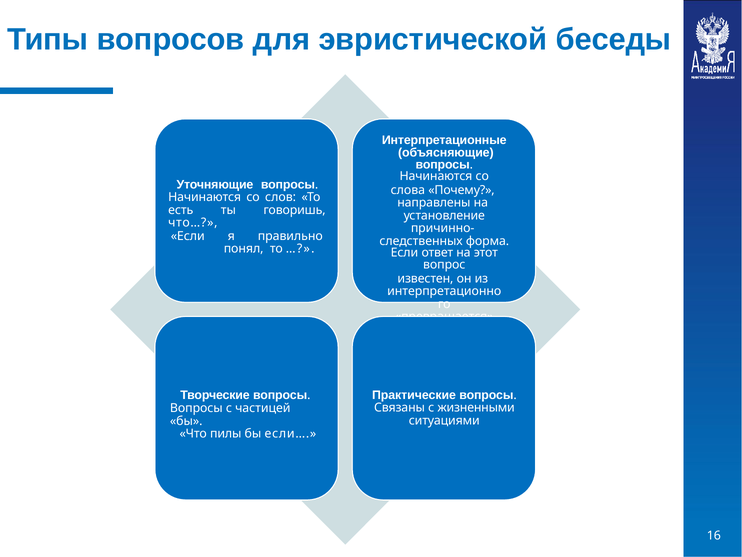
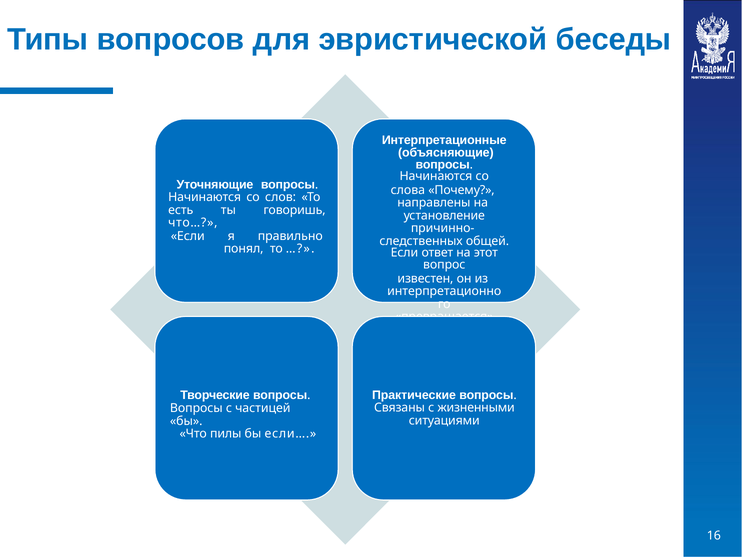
форма: форма -> общей (488, 241)
